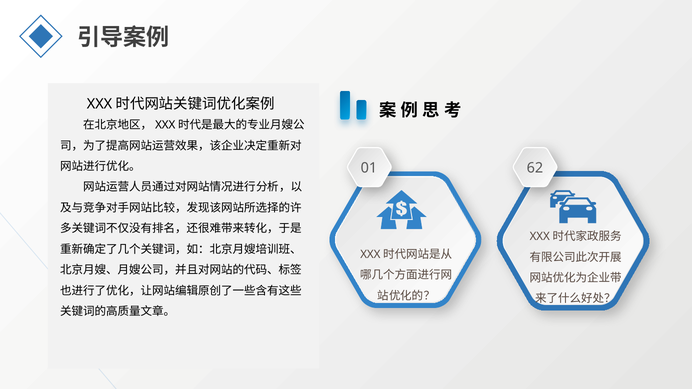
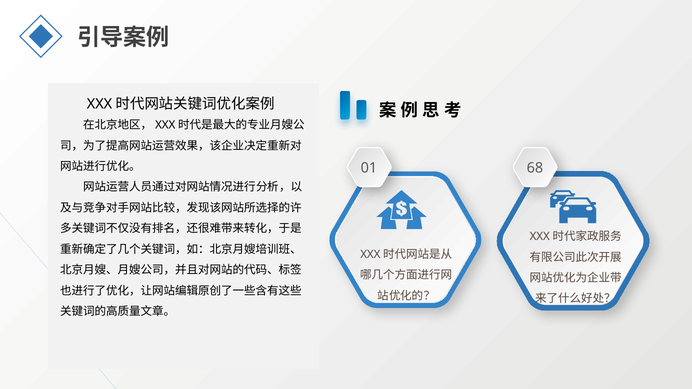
62: 62 -> 68 (535, 168)
